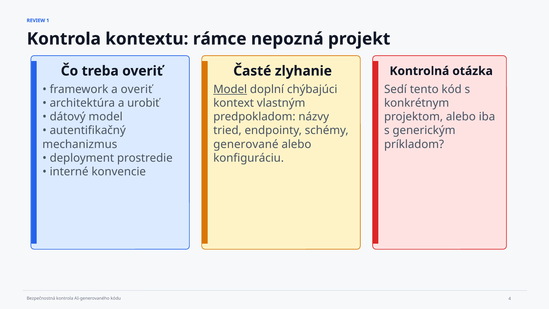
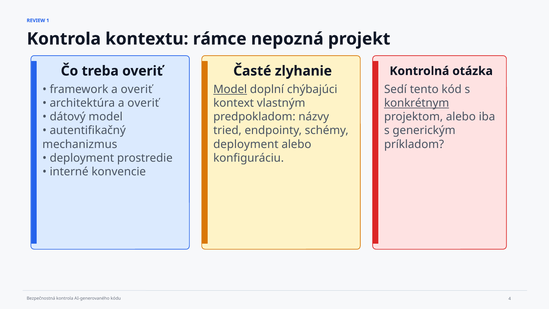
architektúra a urobiť: urobiť -> overiť (143, 103)
konkrétnym underline: none -> present (417, 103)
generované: generované -> deployment (246, 144)
